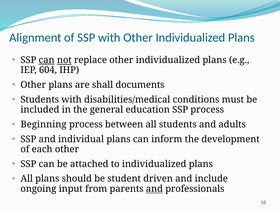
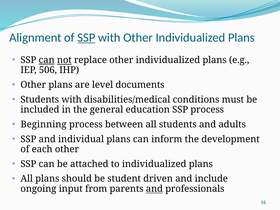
SSP underline: none -> present (86, 38)
604: 604 -> 506 (48, 70)
shall: shall -> level (103, 85)
